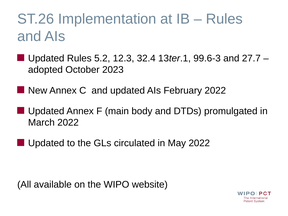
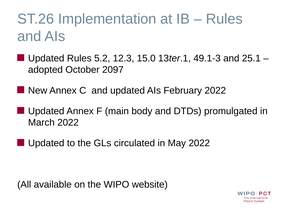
32.4: 32.4 -> 15.0 (146, 58)
99.6-3: 99.6-3 -> 49.1-3 (207, 58)
27.7: 27.7 -> 25.1 (251, 58)
2023: 2023 -> 2097 (113, 70)
